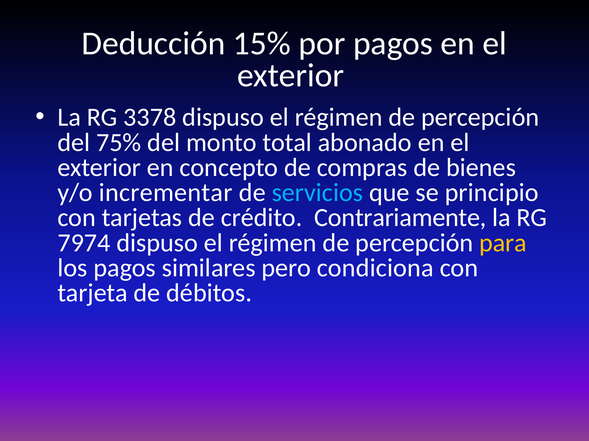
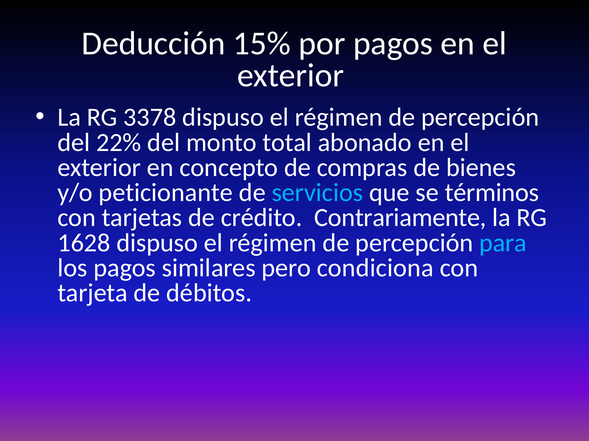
75%: 75% -> 22% (119, 143)
incrementar: incrementar -> peticionante (166, 193)
principio: principio -> términos (492, 193)
7974: 7974 -> 1628 (84, 243)
para colour: yellow -> light blue (503, 243)
